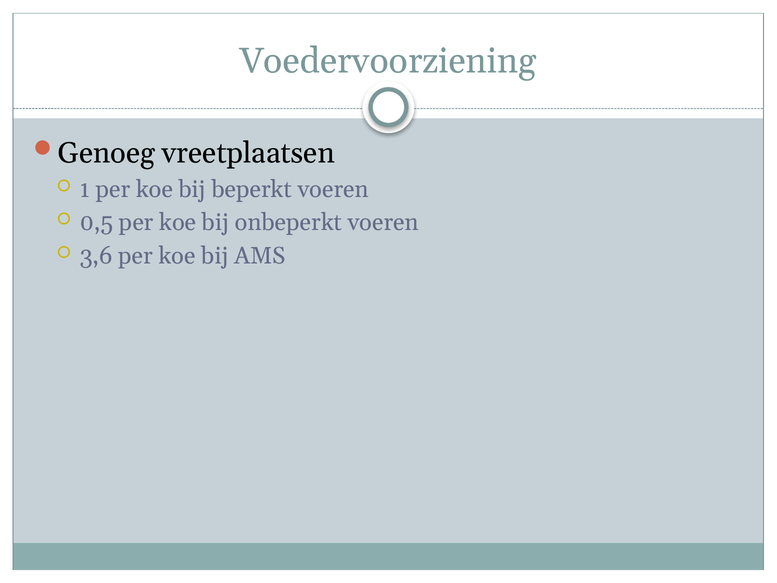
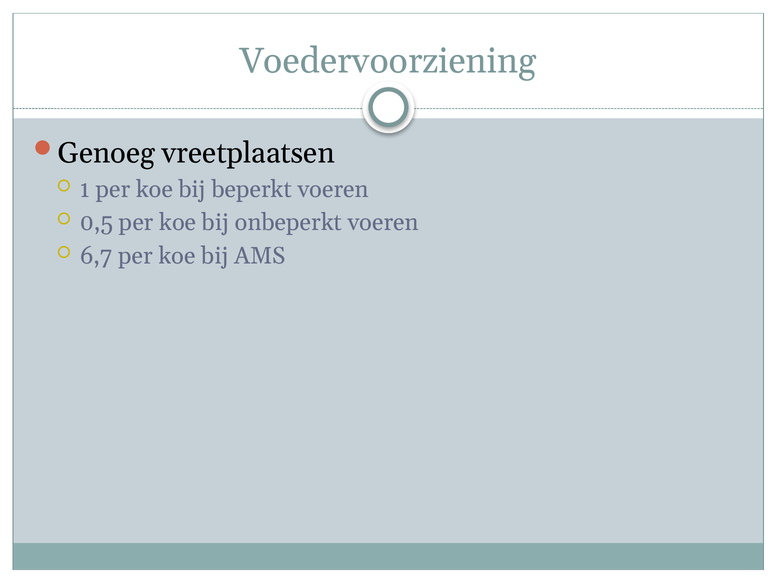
3,6: 3,6 -> 6,7 (96, 256)
